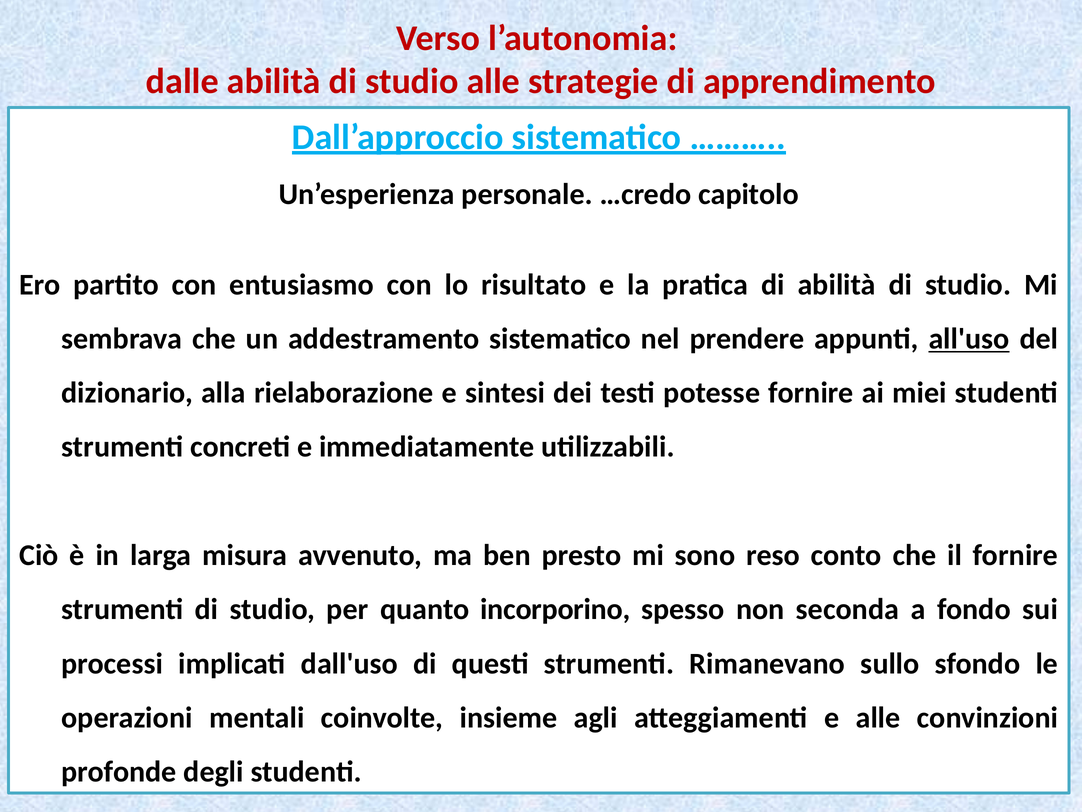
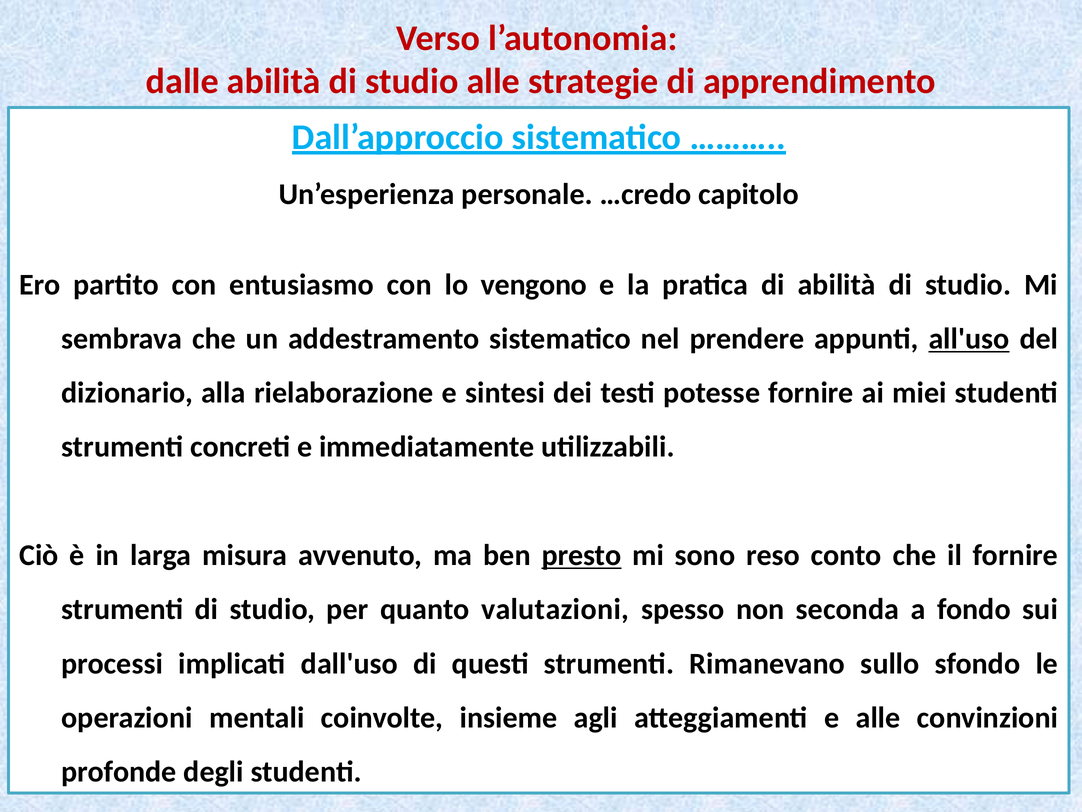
risultato: risultato -> vengono (534, 284)
presto underline: none -> present (582, 555)
incorporino: incorporino -> valutazioni (555, 609)
